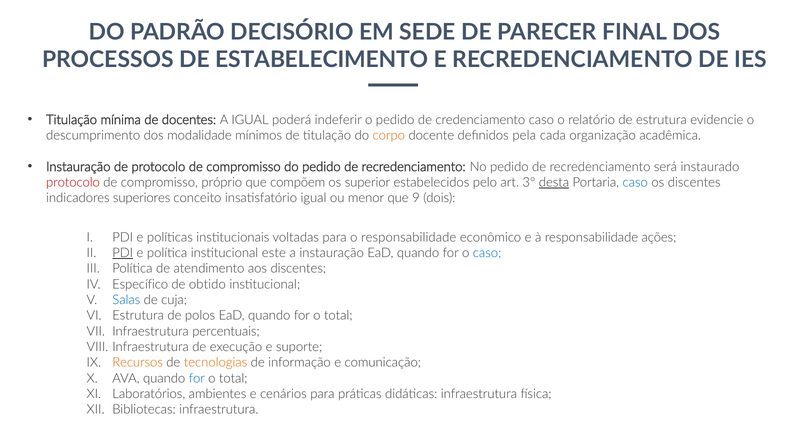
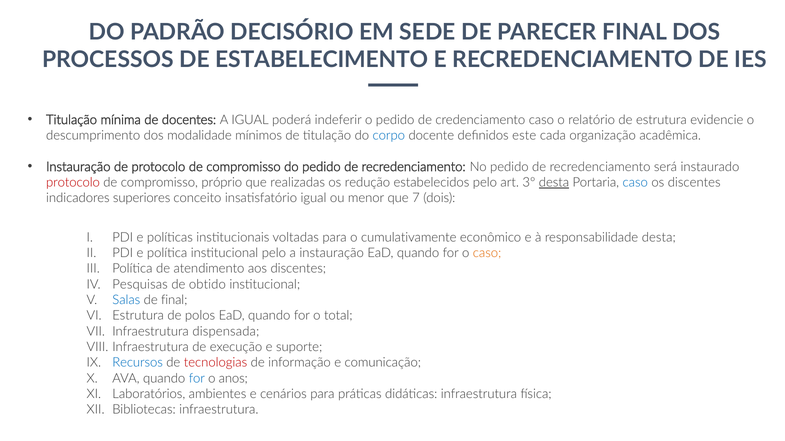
corpo colour: orange -> blue (389, 136)
pela: pela -> este (524, 136)
compõem: compõem -> realizadas (298, 183)
superior: superior -> redução (367, 183)
9: 9 -> 7 (416, 198)
o responsabilidade: responsabilidade -> cumulativamente (409, 238)
responsabilidade ações: ações -> desta (659, 238)
PDI underline: present -> none (123, 253)
institucional este: este -> pelo (274, 253)
caso colour: blue -> orange (487, 253)
Específico: Específico -> Pesquisas (140, 285)
de cuja: cuja -> final (174, 300)
percentuais: percentuais -> dispensada (226, 332)
Recursos colour: orange -> blue (138, 363)
tecnologias colour: orange -> red (216, 363)
total: total -> anos (233, 379)
